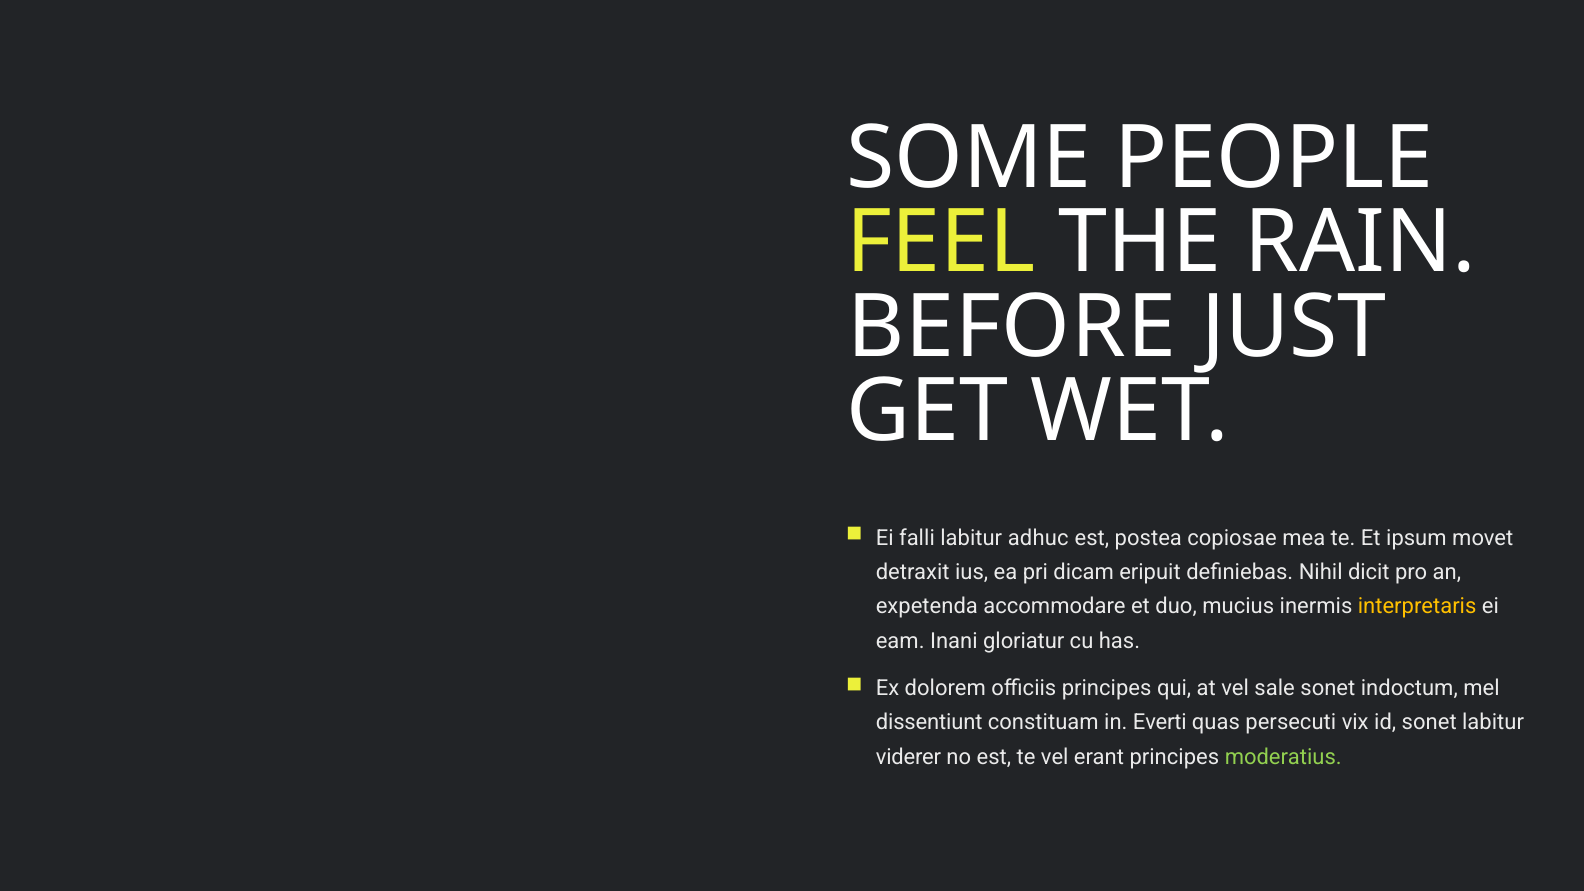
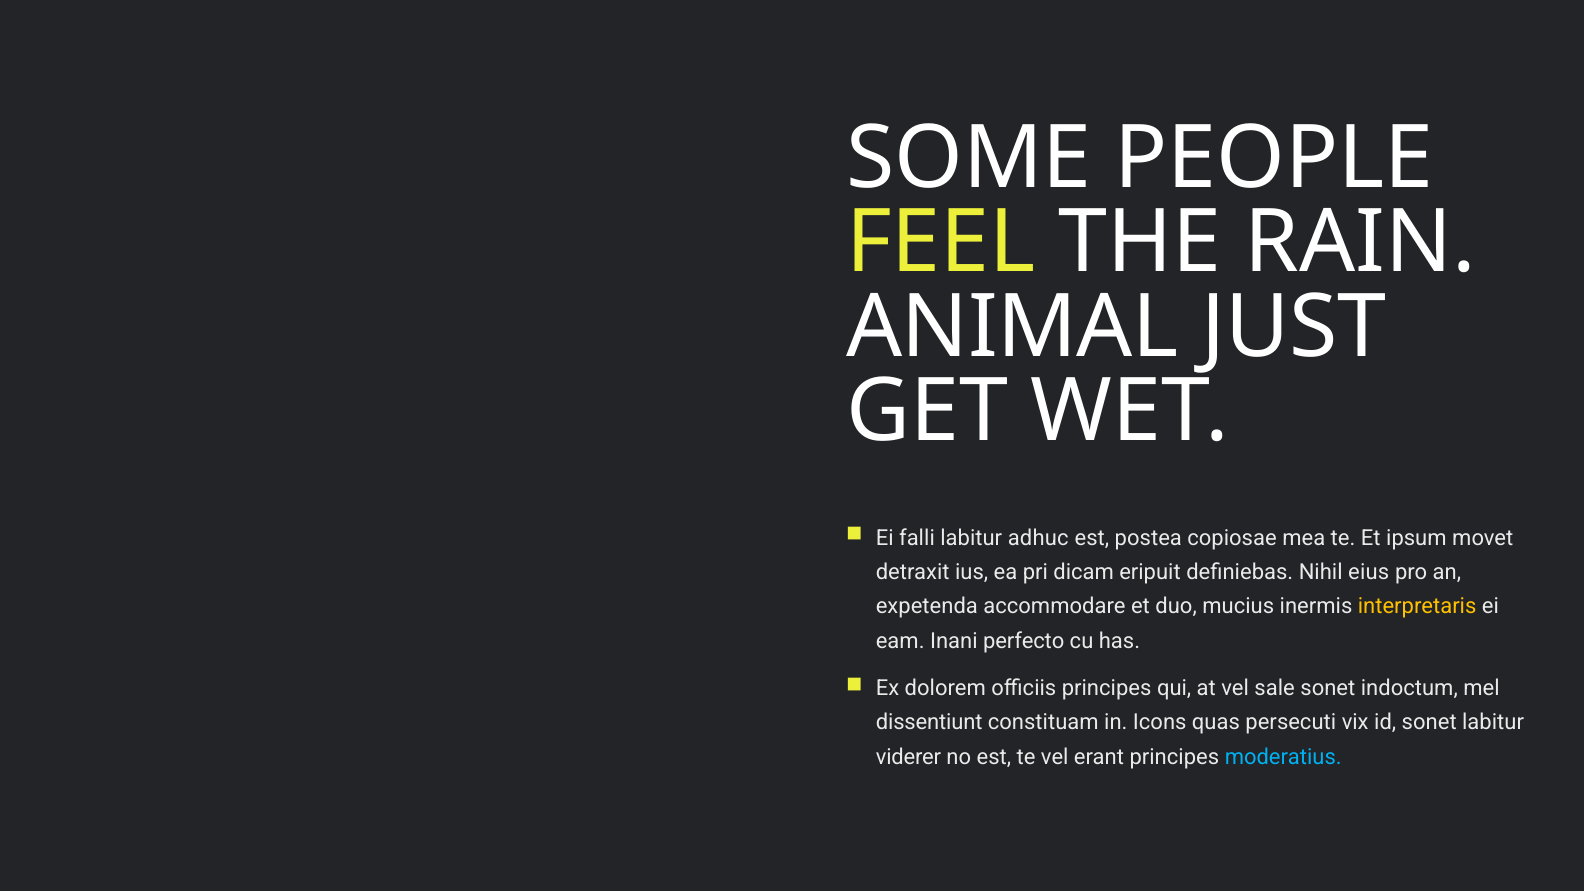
BEFORE: BEFORE -> ANIMAL (1012, 327)
dicit: dicit -> eius (1369, 572)
gloriatur: gloriatur -> perfecto (1024, 641)
Everti: Everti -> Icons (1160, 723)
moderatius colour: light green -> light blue (1283, 757)
